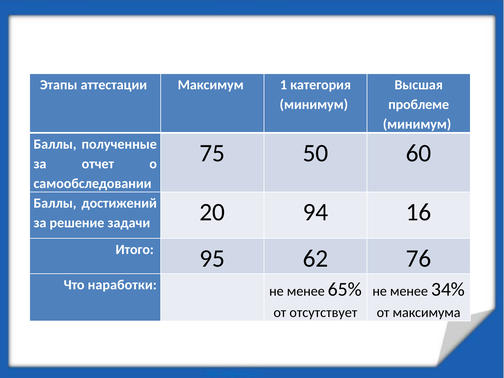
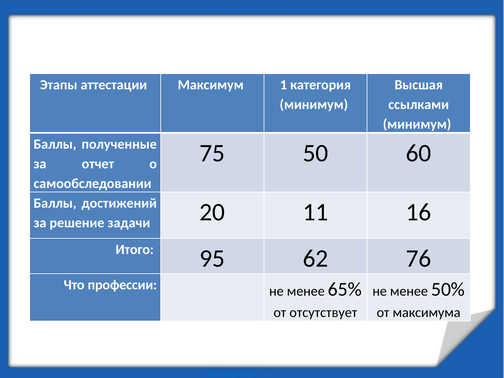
проблеме: проблеме -> ссылками (419, 105)
94: 94 -> 11 (315, 212)
наработки: наработки -> профессии (122, 285)
34%: 34% -> 50% (448, 290)
